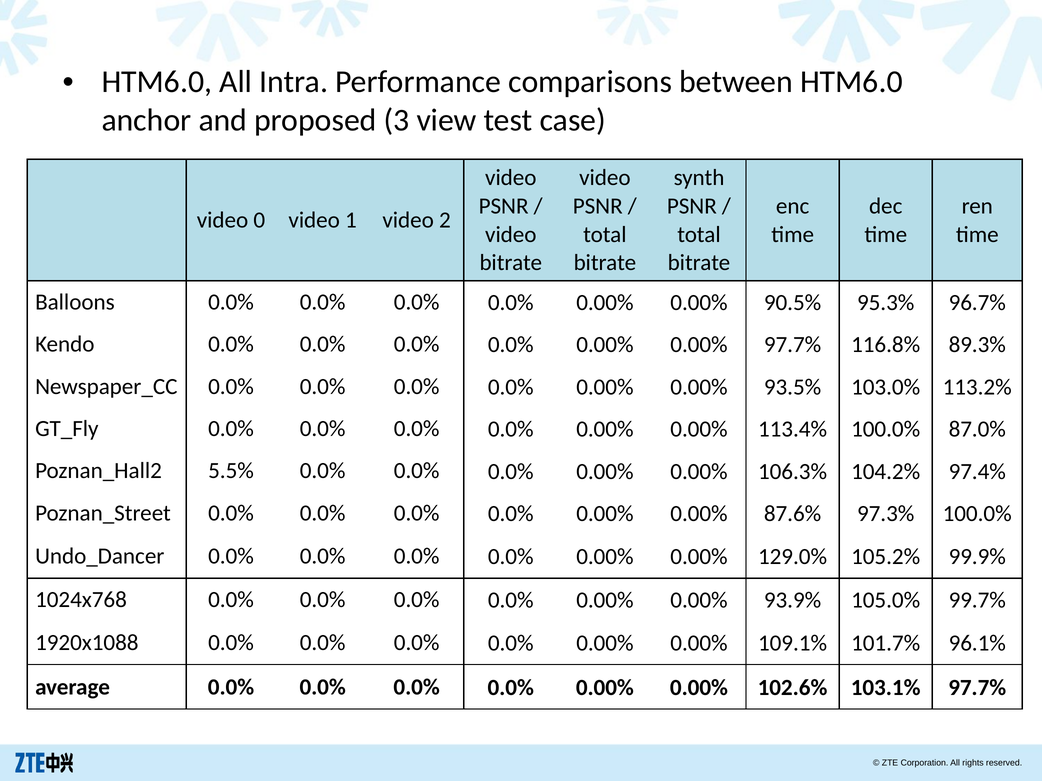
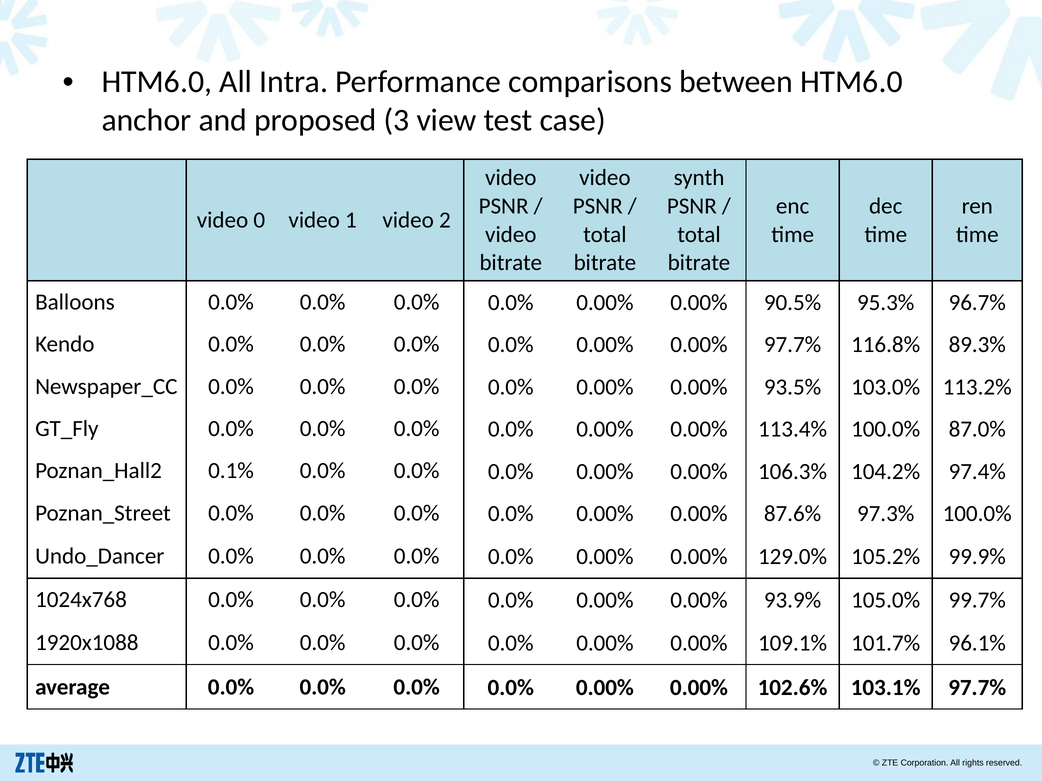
5.5%: 5.5% -> 0.1% (231, 471)
